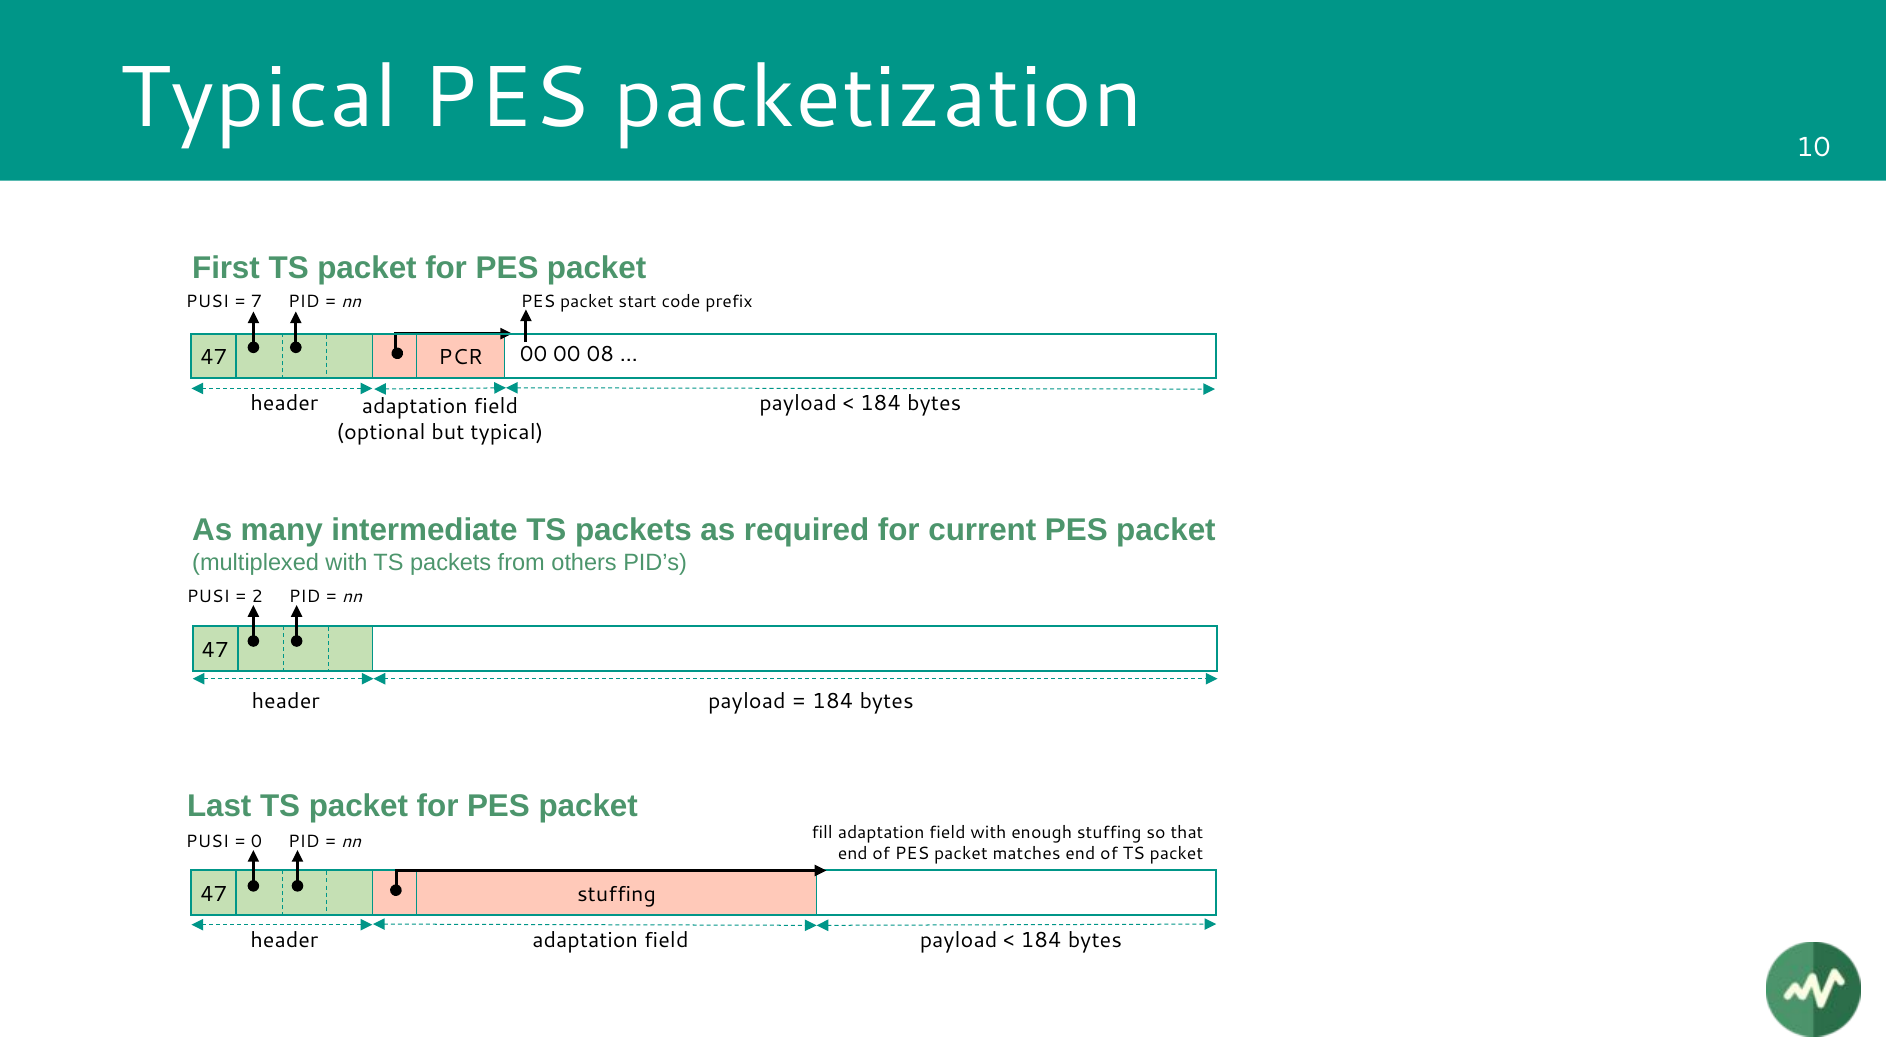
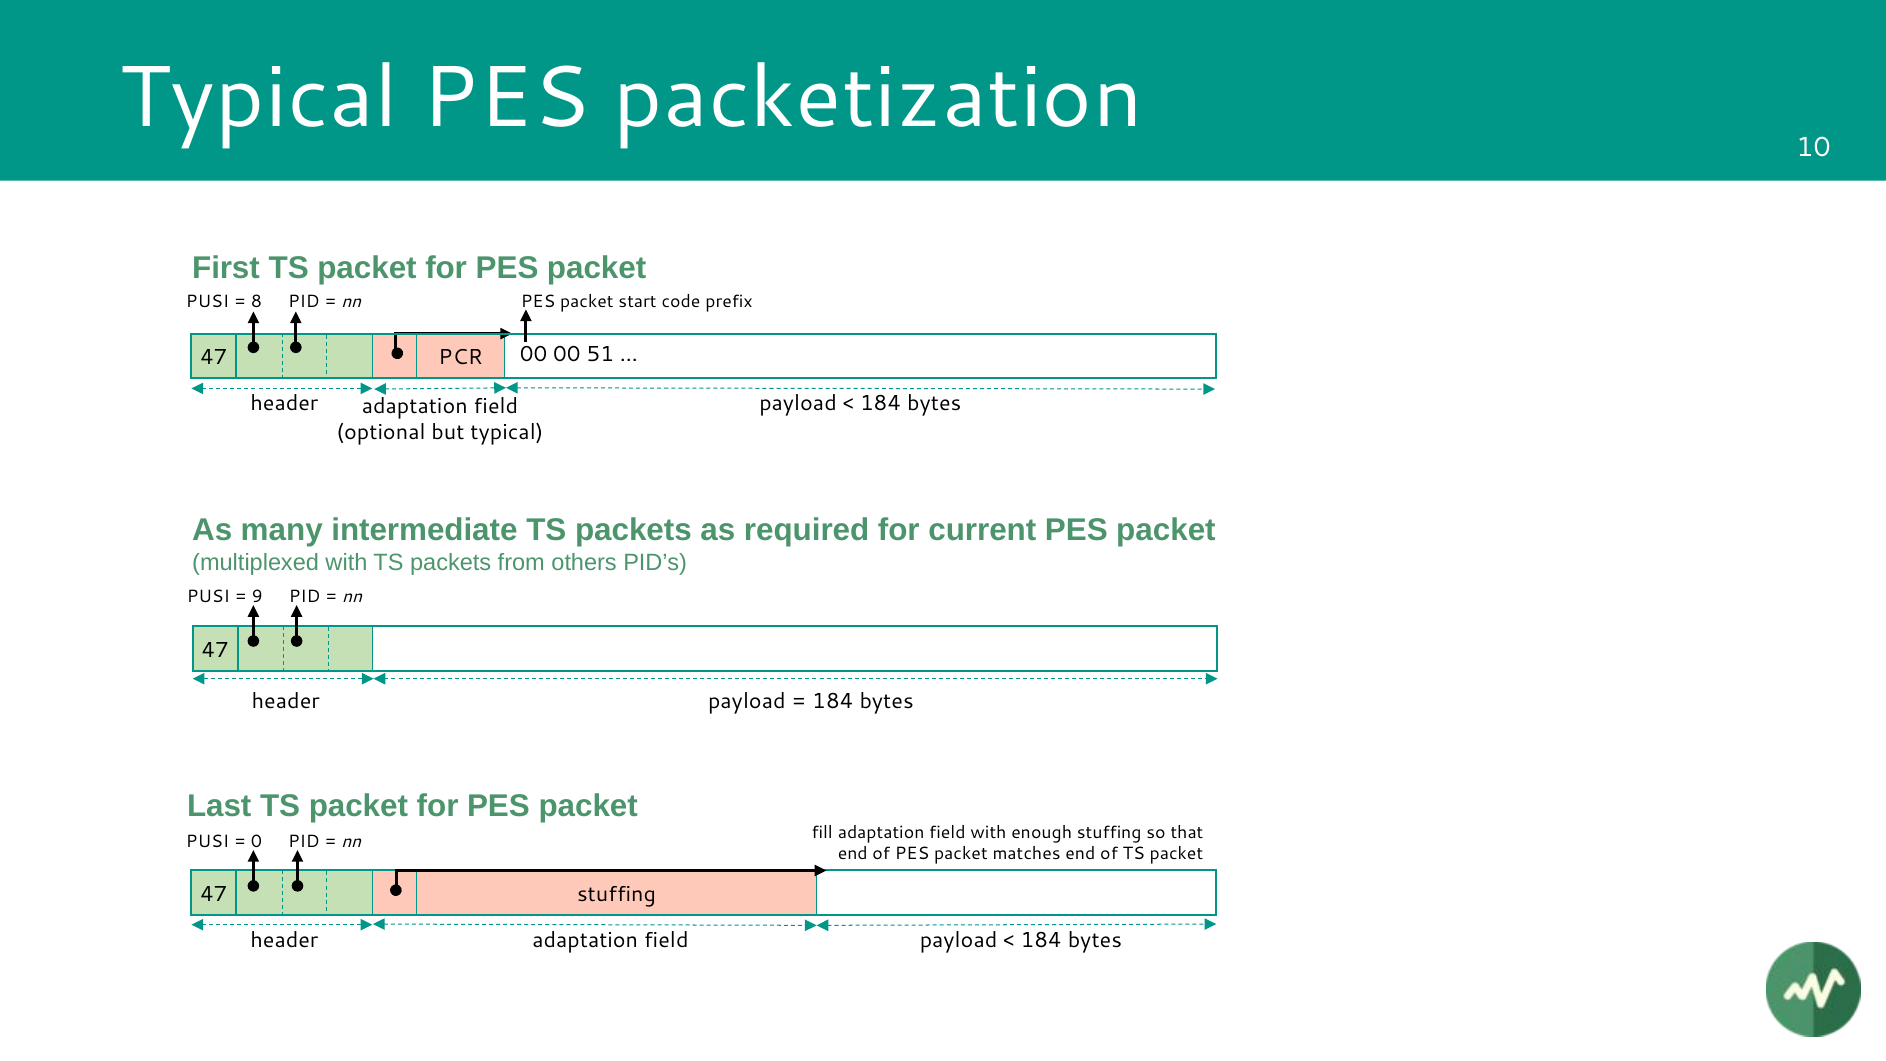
7: 7 -> 8 (256, 302)
08: 08 -> 51 (600, 354)
2: 2 -> 9 (257, 597)
